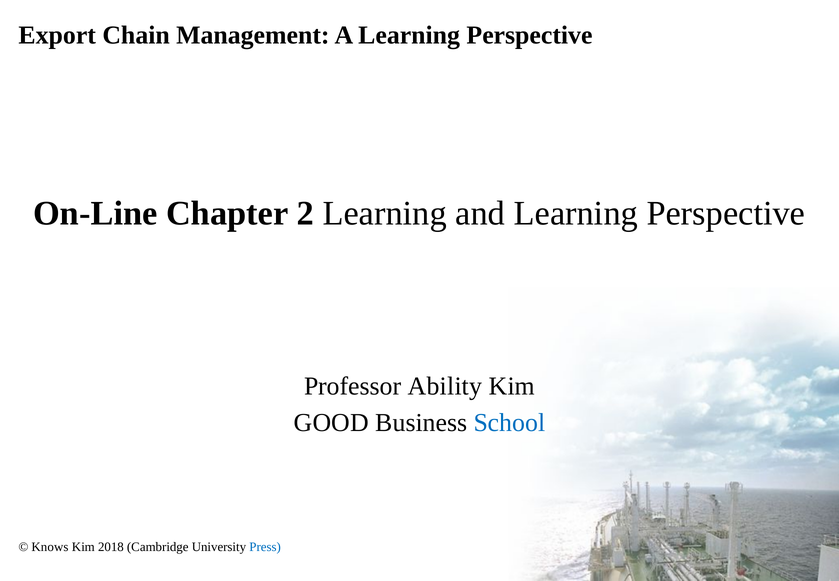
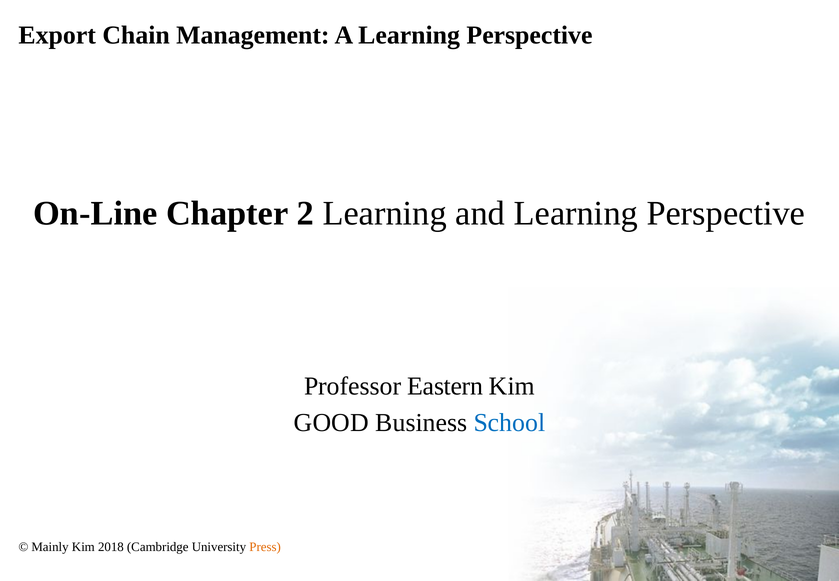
Ability: Ability -> Eastern (445, 386)
Knows: Knows -> Mainly (50, 547)
Press colour: blue -> orange (265, 547)
